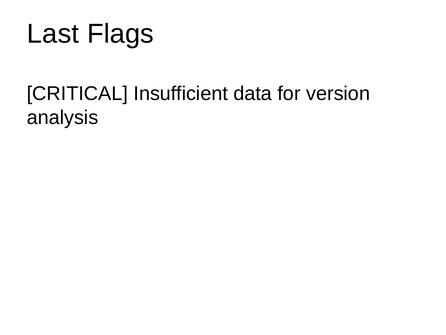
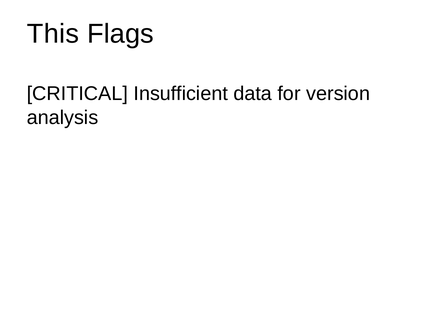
Last: Last -> This (53, 34)
